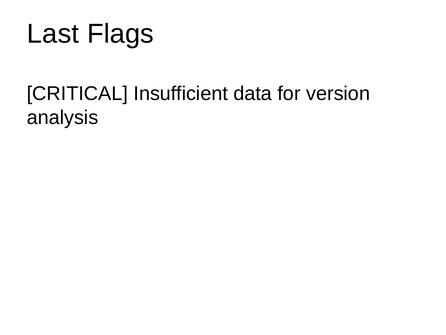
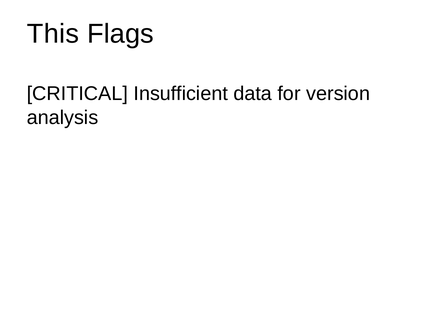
Last: Last -> This (53, 34)
